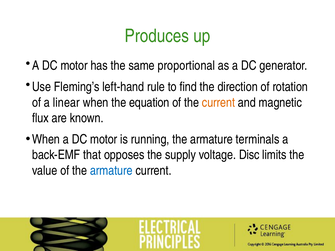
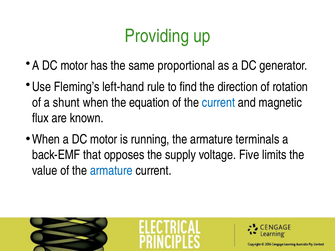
Produces: Produces -> Providing (157, 36)
linear: linear -> shunt (66, 103)
current colour: orange -> blue (218, 103)
Disc: Disc -> Five (249, 155)
